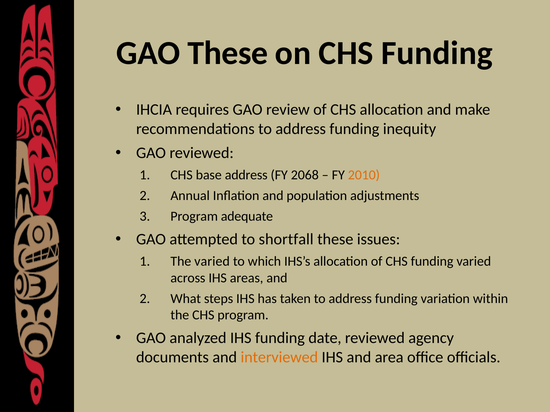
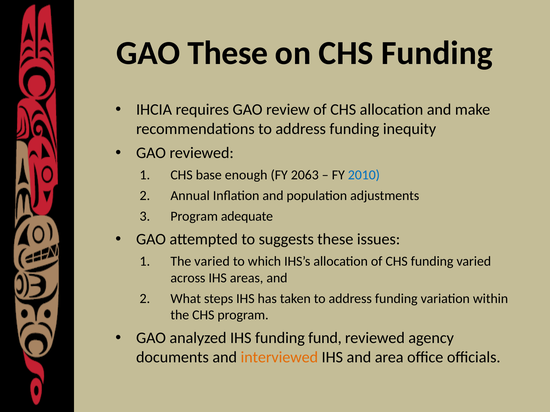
base address: address -> enough (246, 175)
2068: 2068 -> 2063 (305, 175)
2010 colour: orange -> blue (364, 175)
shortfall: shortfall -> suggests (286, 240)
date: date -> fund (325, 338)
